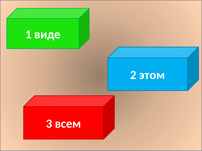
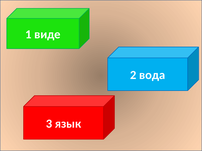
этом: этом -> вода (152, 75)
всем: всем -> язык (68, 124)
